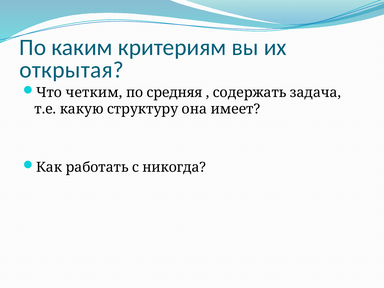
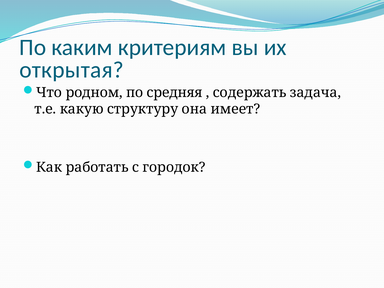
четким: четким -> родном (94, 92)
никогда: никогда -> городок (174, 167)
